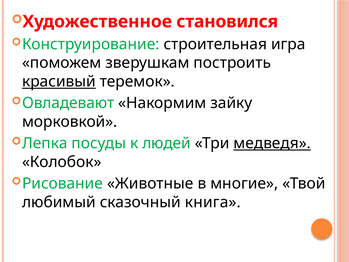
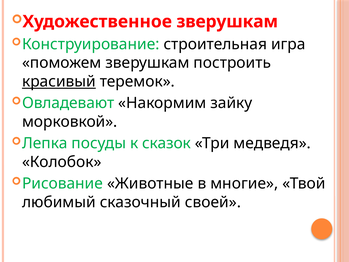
Художественное становился: становился -> зверушкам (227, 22)
людей: людей -> сказок (167, 143)
медведя underline: present -> none (272, 143)
книга: книга -> своей (213, 202)
